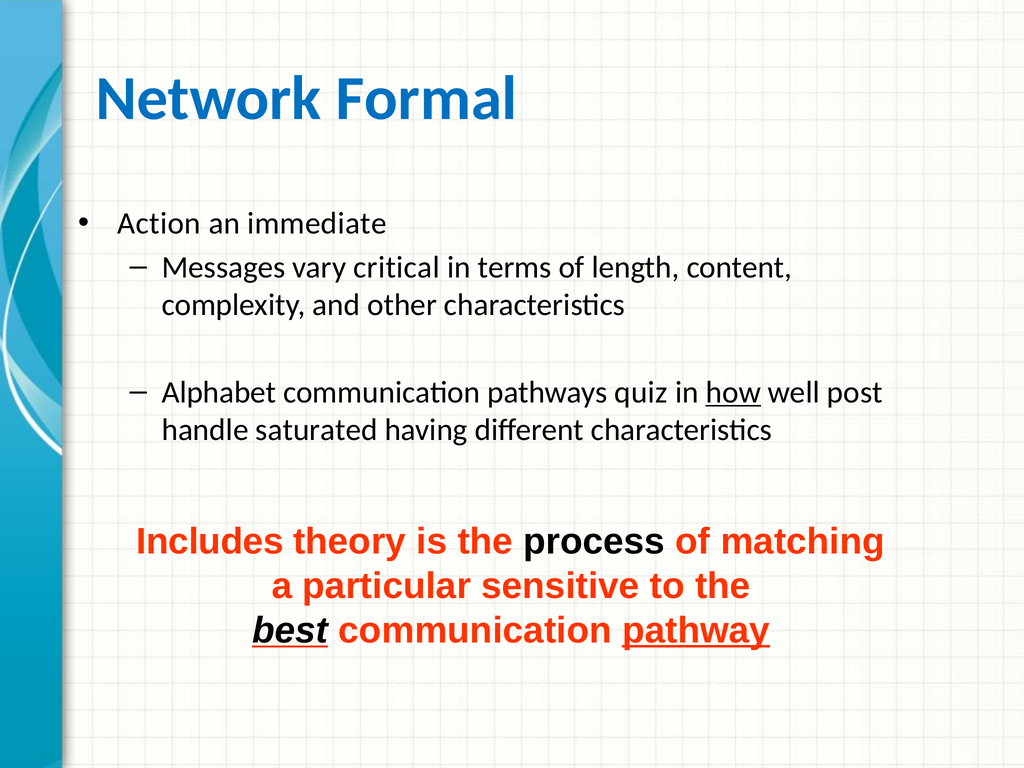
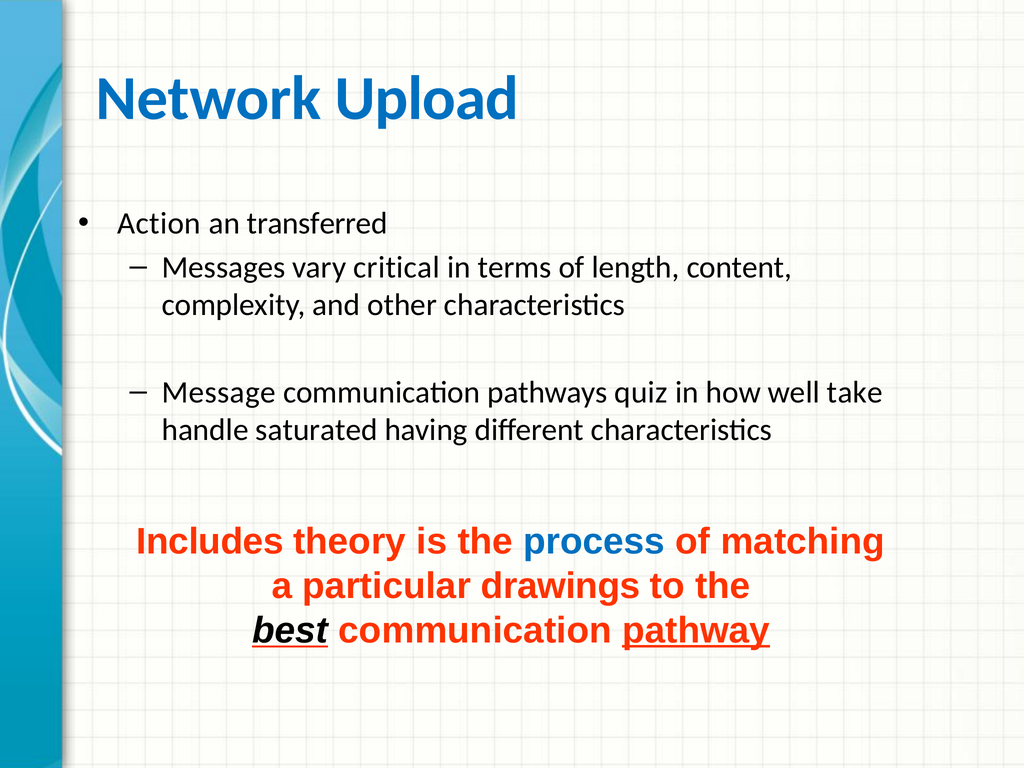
Formal: Formal -> Upload (427, 99)
immediate: immediate -> transferred (317, 223)
Alphabet: Alphabet -> Message (219, 392)
how underline: present -> none (733, 392)
post: post -> take (855, 392)
process colour: black -> blue (594, 542)
sensitive: sensitive -> drawings (561, 586)
